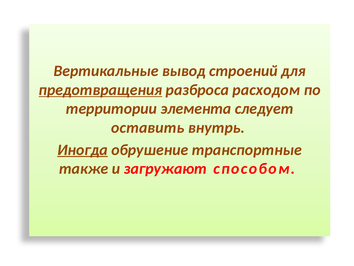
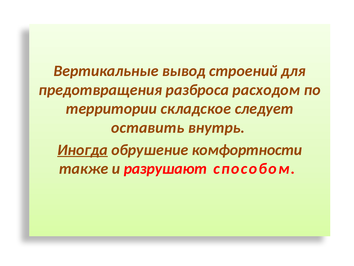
предотвращения underline: present -> none (100, 90)
элемента: элемента -> складское (196, 109)
транспортные: транспортные -> комфортности (247, 150)
загружают: загружают -> разрушают (165, 168)
